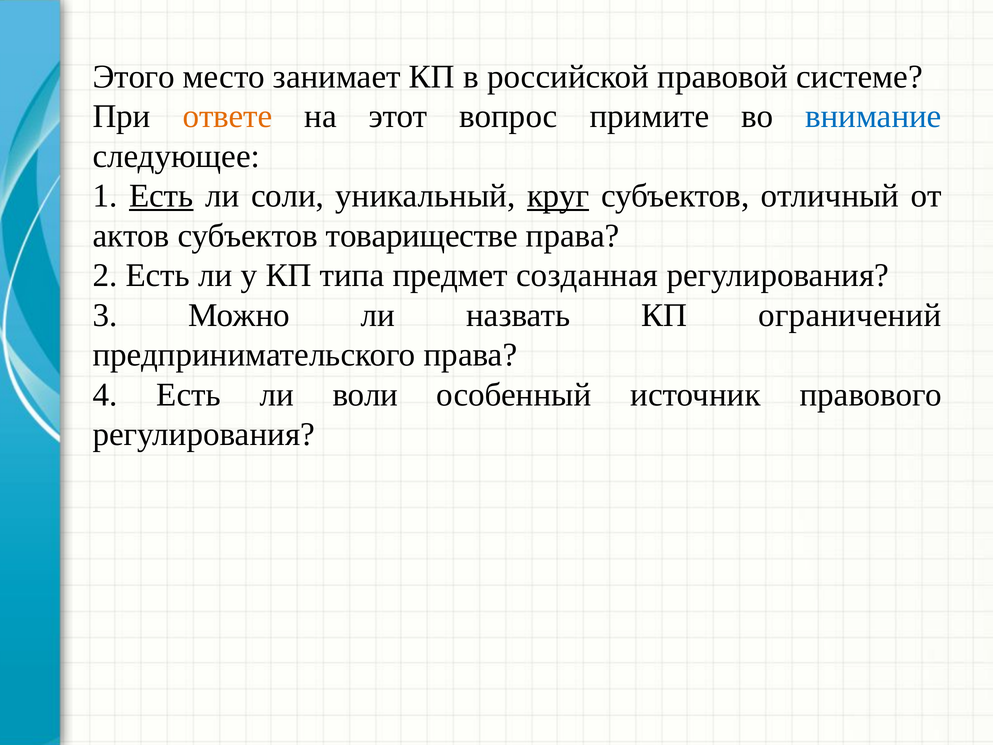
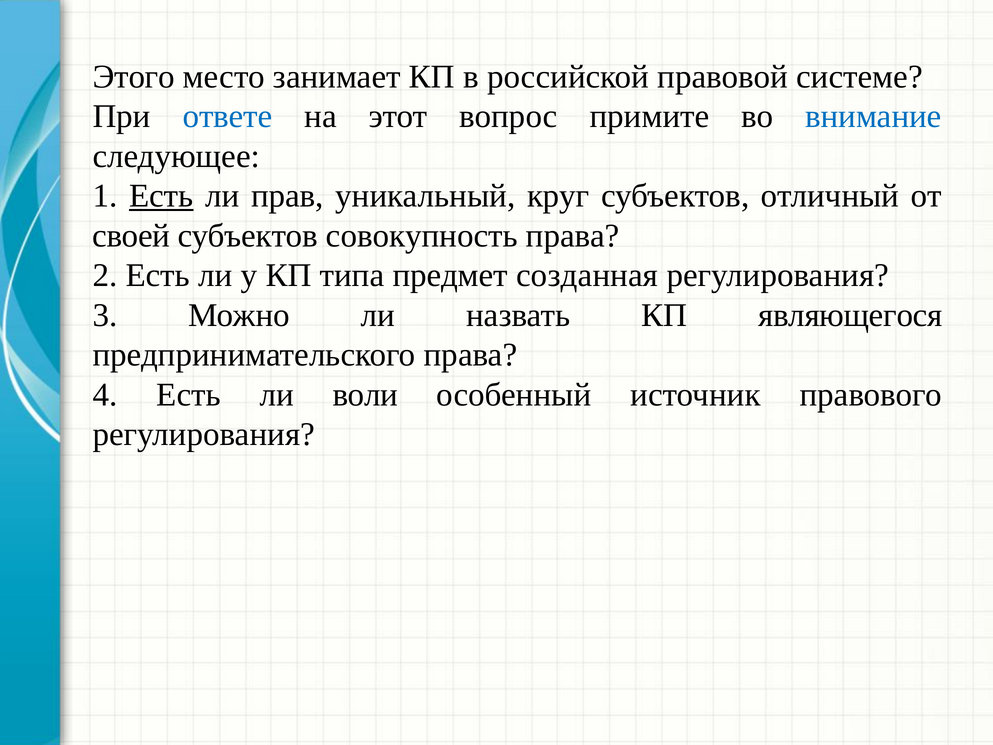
ответе colour: orange -> blue (228, 116)
соли: соли -> прав (287, 196)
круг underline: present -> none (558, 196)
актов: актов -> своей (131, 236)
товариществе: товариществе -> совокупность (422, 236)
ограничений: ограничений -> являющегося (850, 315)
